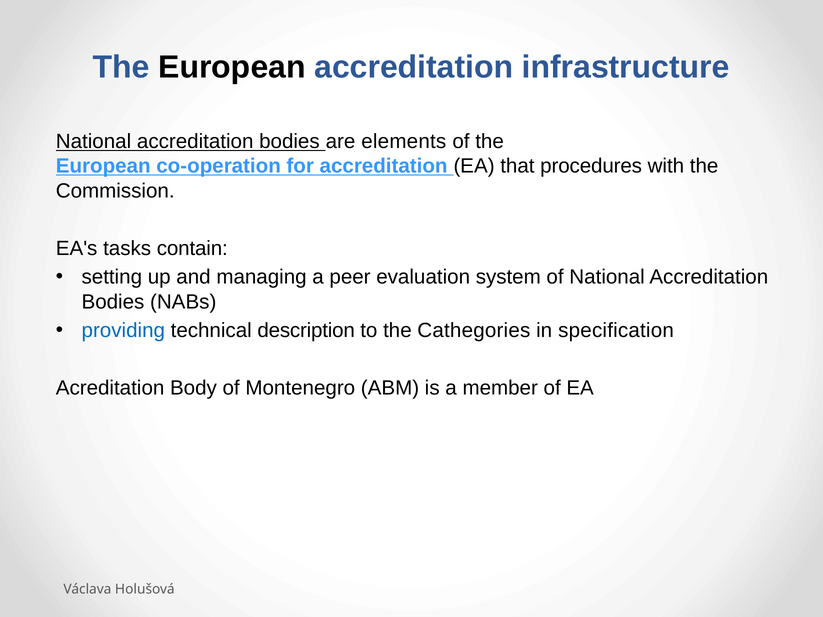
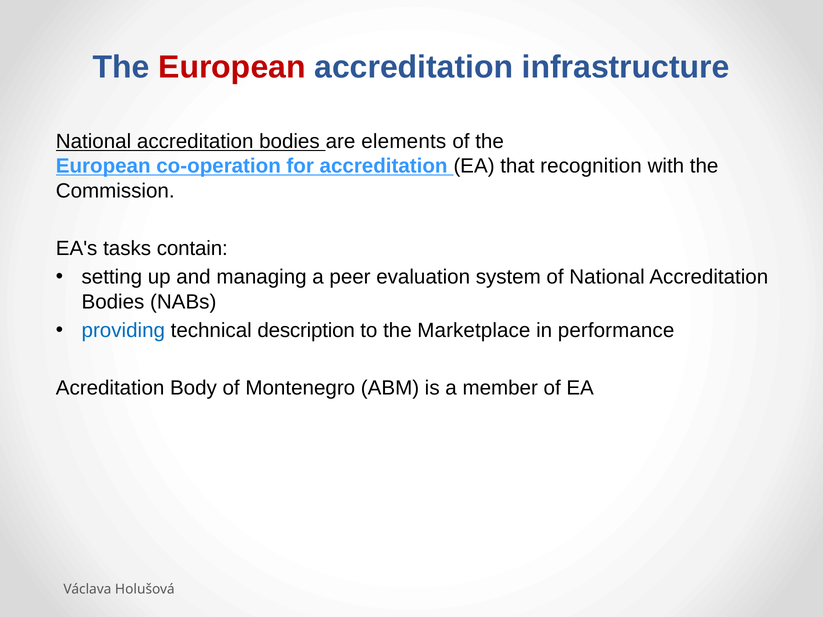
European colour: black -> red (232, 67)
procedures: procedures -> recognition (591, 166)
Cathegories: Cathegories -> Marketplace (474, 331)
specification: specification -> performance (616, 331)
